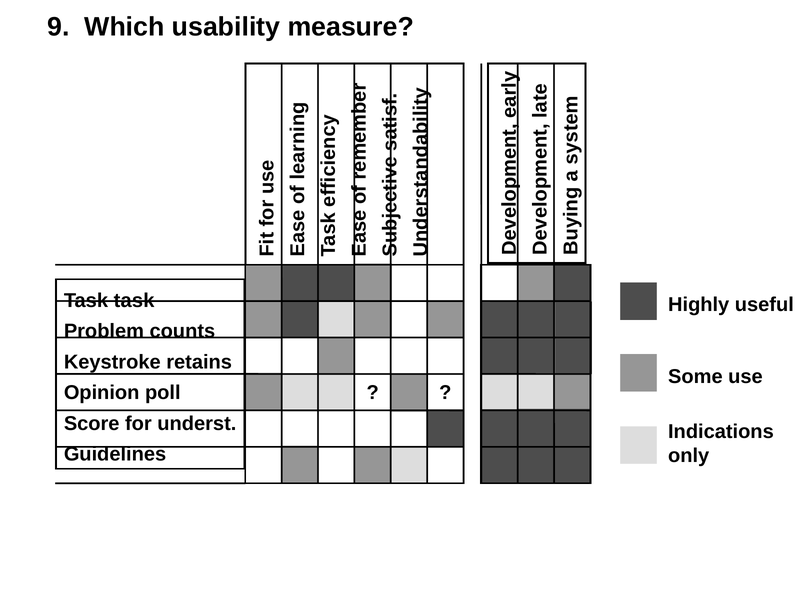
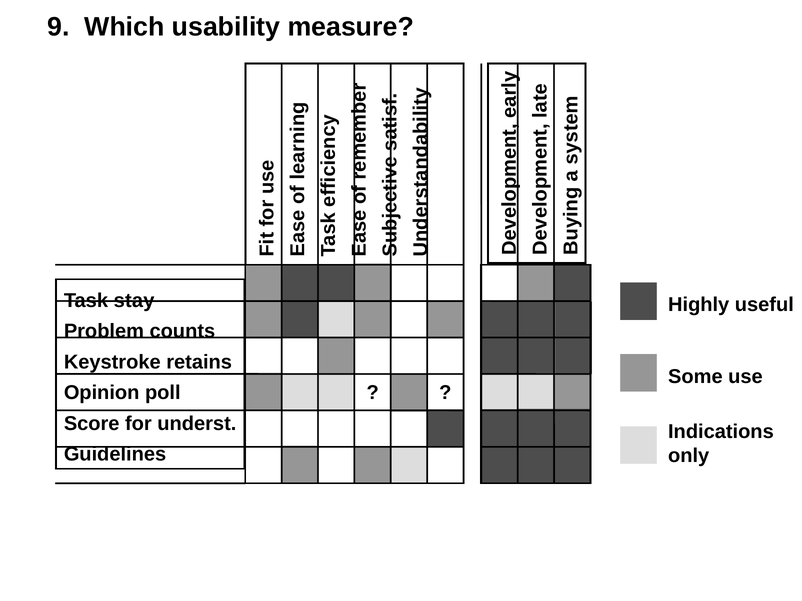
Task task: task -> stay (134, 301)
